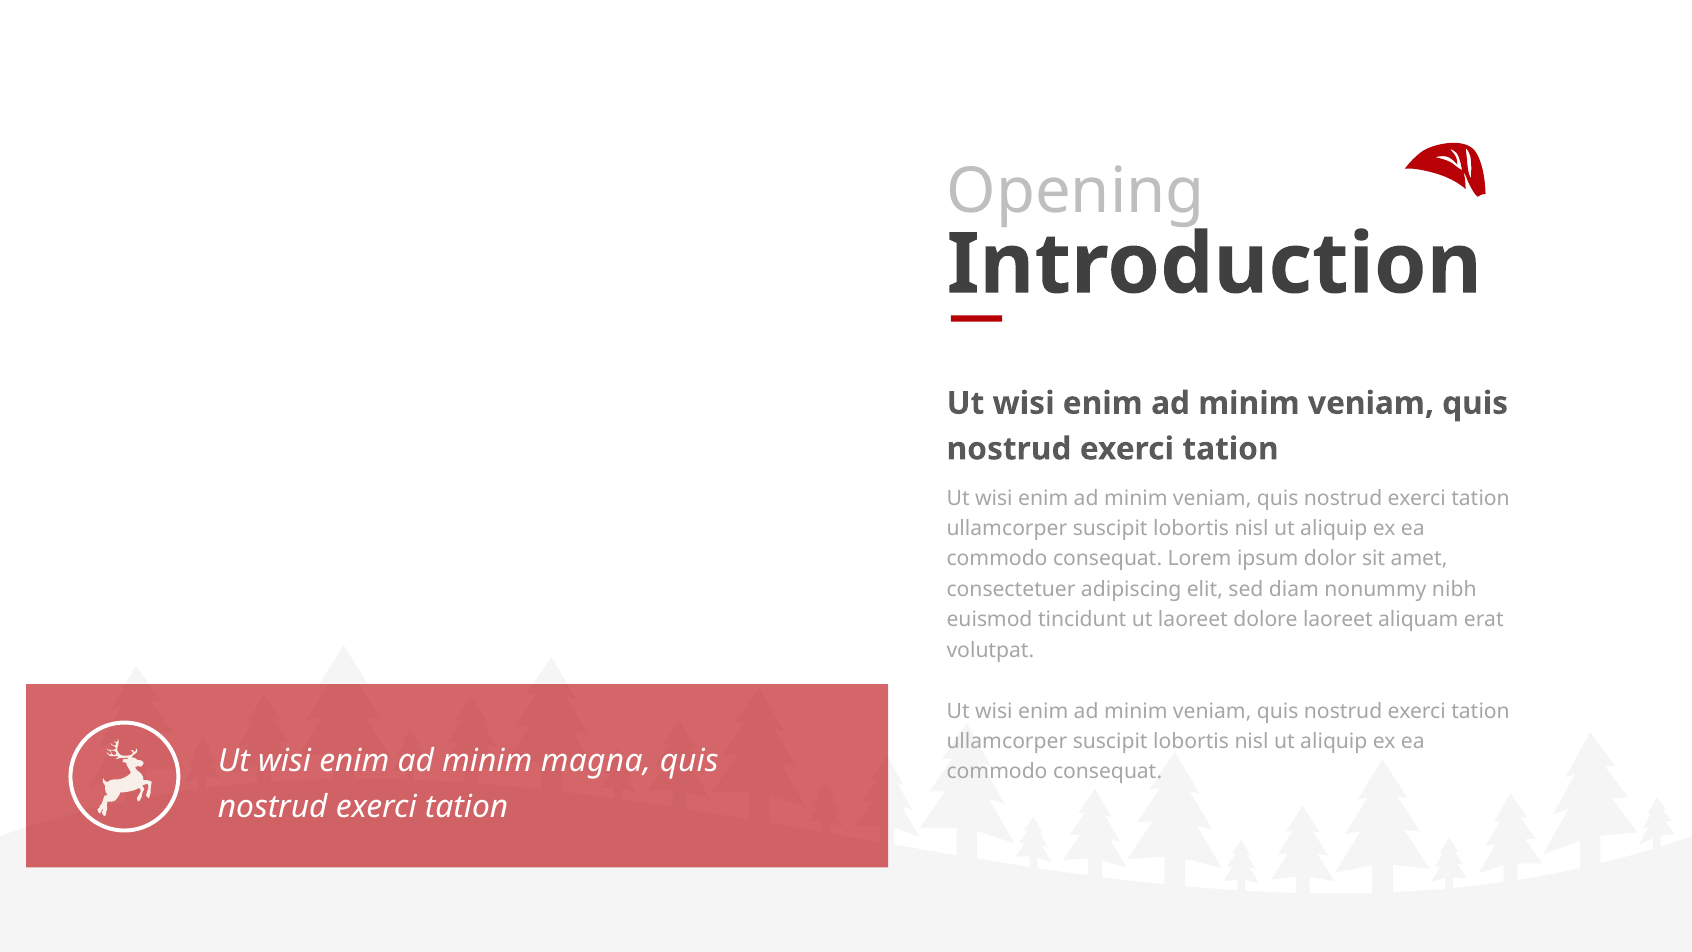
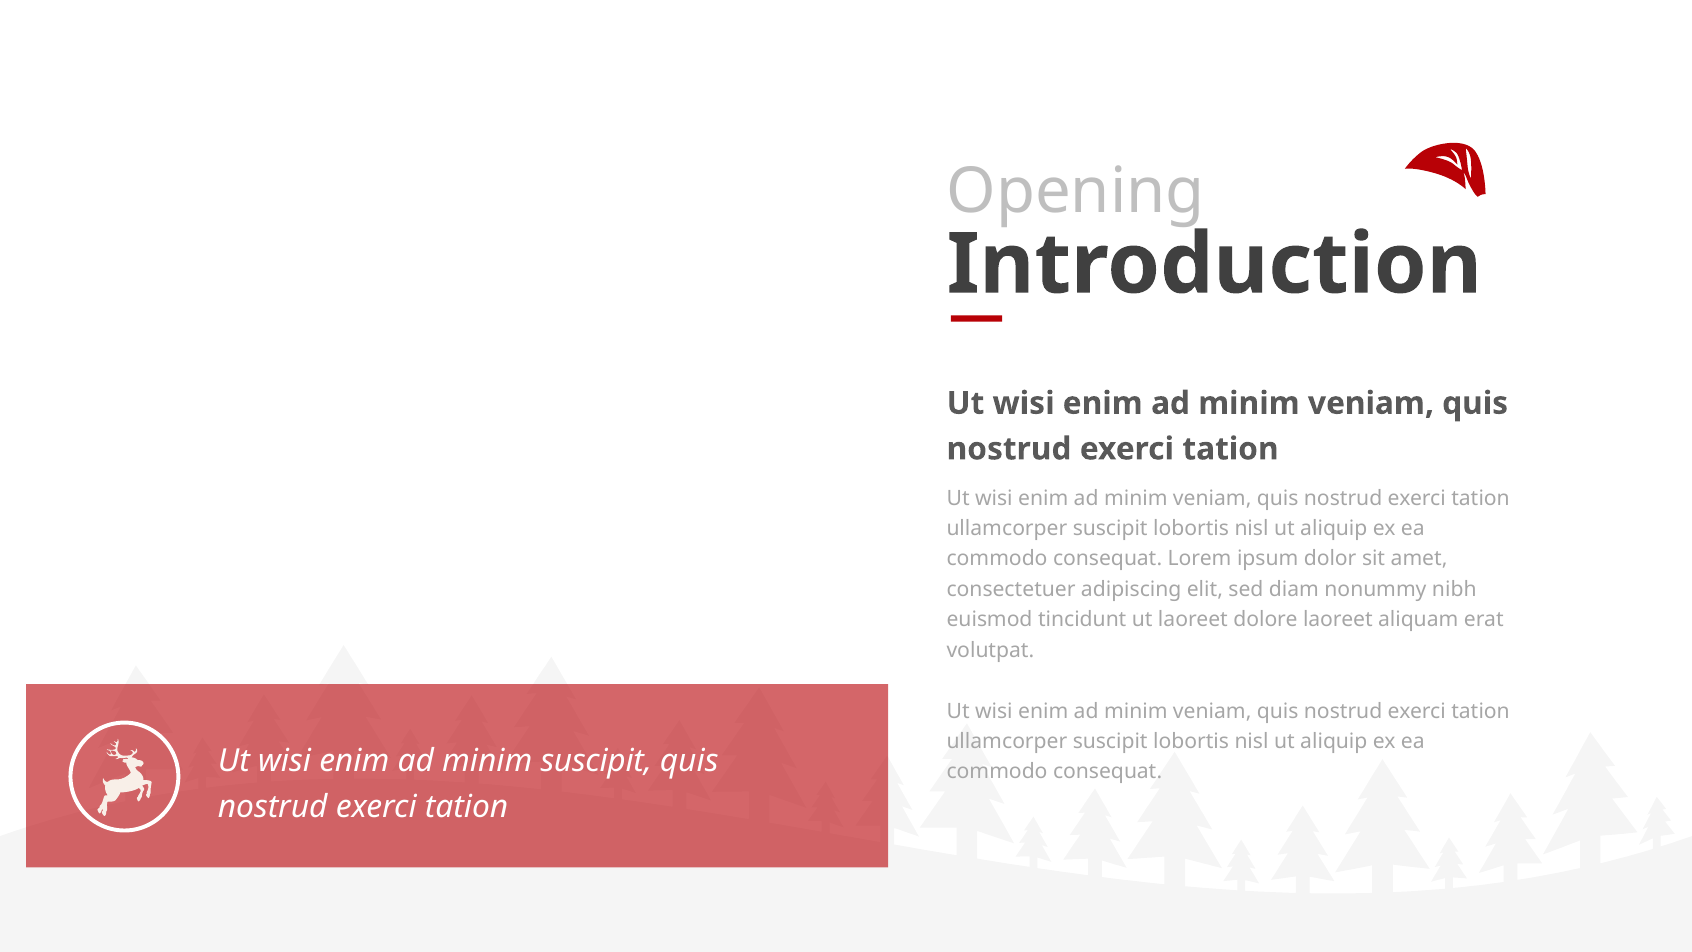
minim magna: magna -> suscipit (596, 761)
